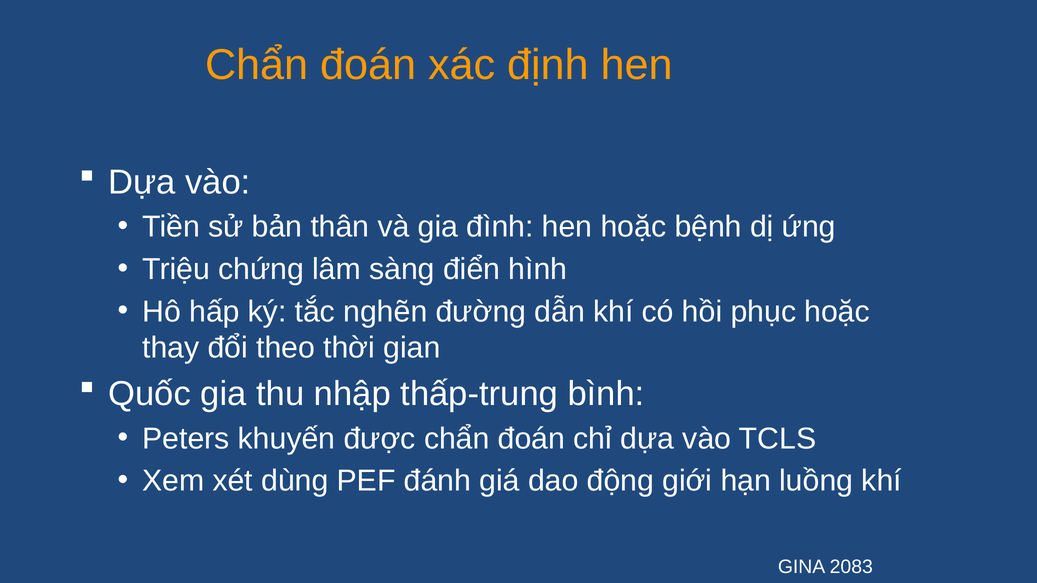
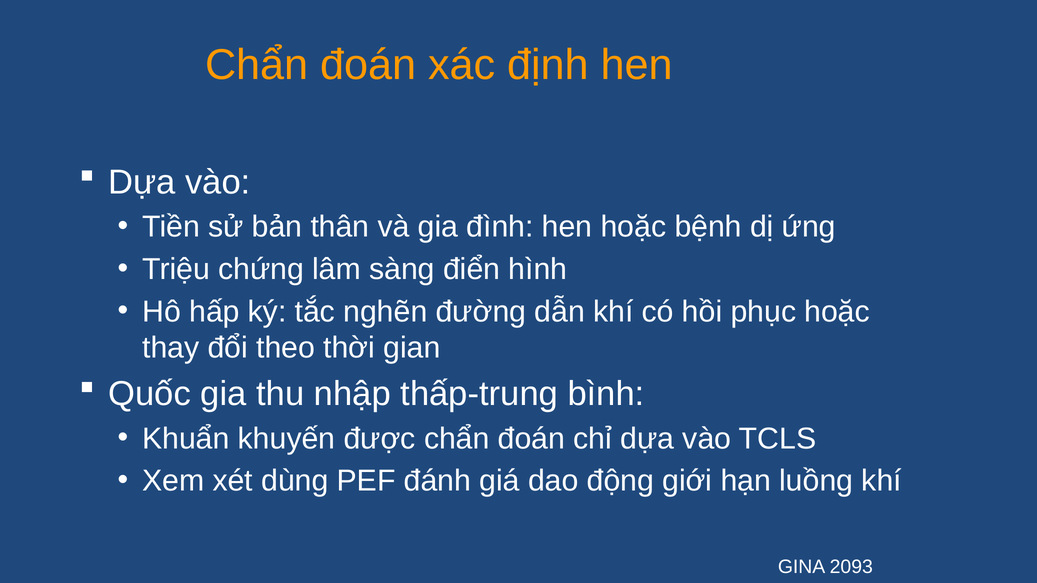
Peters: Peters -> Khuẩn (186, 439)
2083: 2083 -> 2093 (851, 567)
